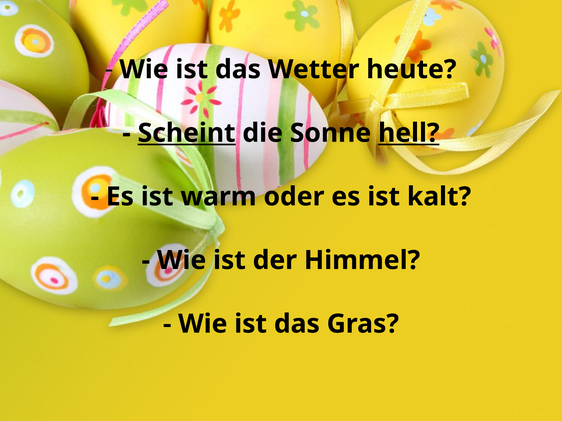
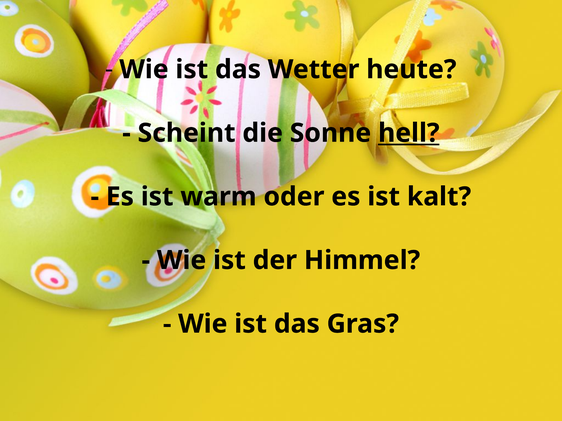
Scheint underline: present -> none (187, 133)
